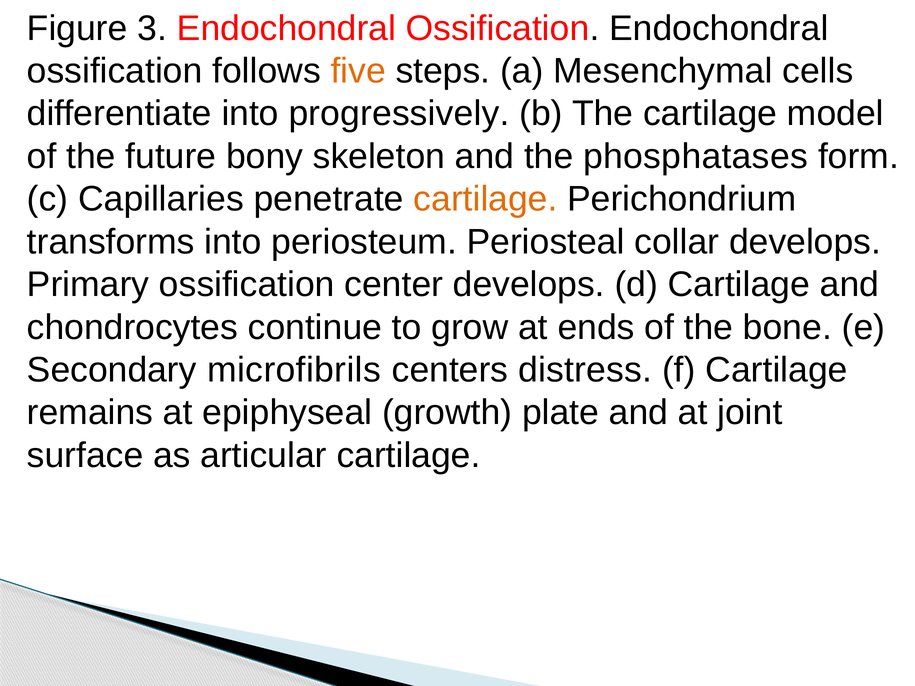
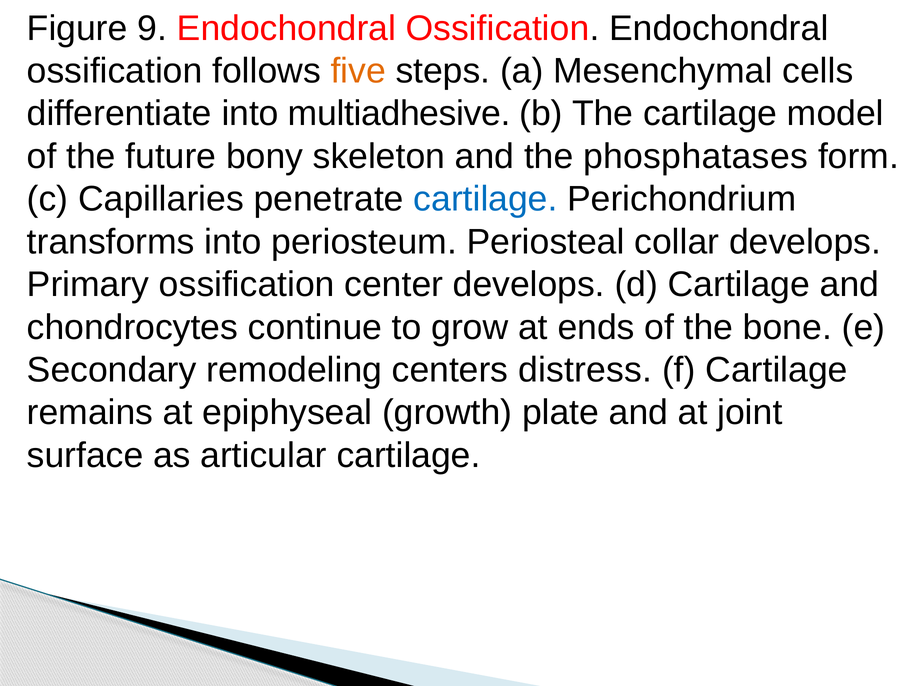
3: 3 -> 9 (152, 28)
progressively: progressively -> multiadhesive (399, 114)
cartilage colour: orange -> blue (485, 199)
microfibrils: microfibrils -> remodeling (294, 370)
